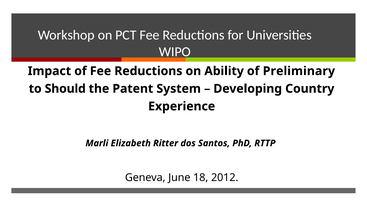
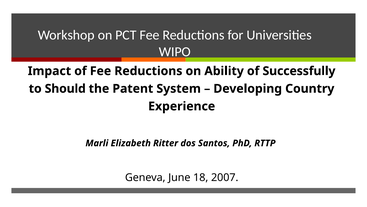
Preliminary: Preliminary -> Successfully (299, 71)
2012: 2012 -> 2007 (225, 177)
